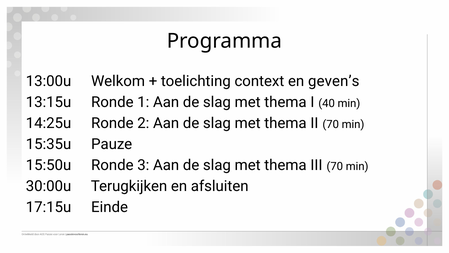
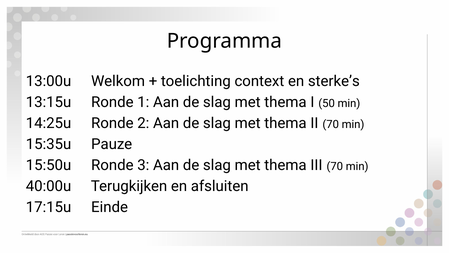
geven’s: geven’s -> sterke’s (334, 81)
40: 40 -> 50 (327, 103)
30:00u: 30:00u -> 40:00u (49, 186)
